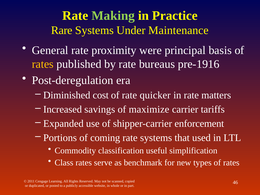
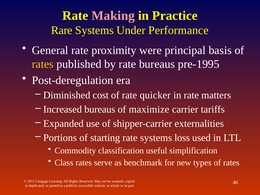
Making colour: light green -> pink (113, 16)
Maintenance: Maintenance -> Performance (178, 30)
pre-1916: pre-1916 -> pre-1995 (199, 64)
Increased savings: savings -> bureaus (100, 109)
enforcement: enforcement -> externalities (199, 124)
coming: coming -> starting (105, 138)
that: that -> loss (182, 138)
